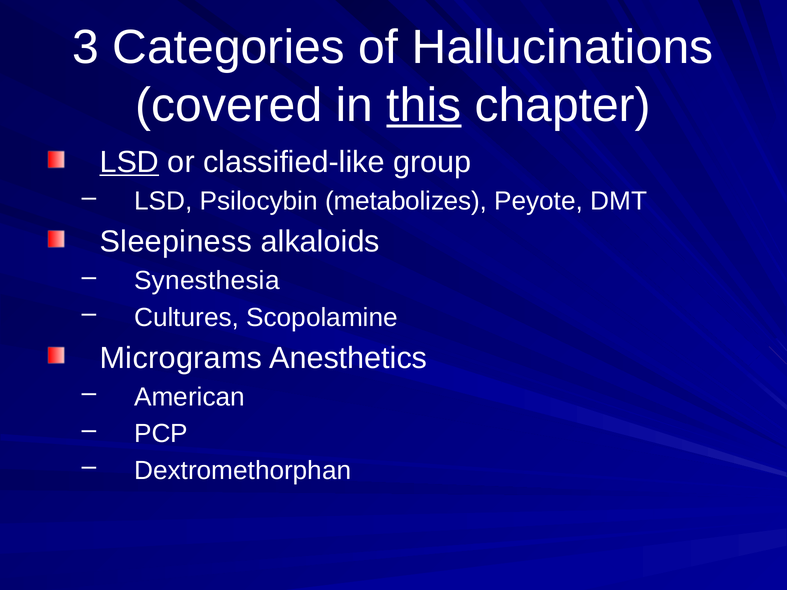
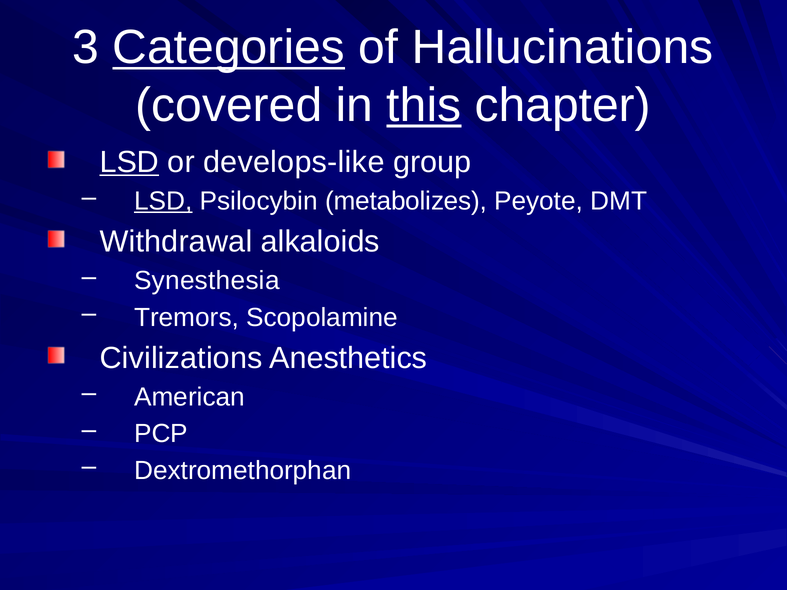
Categories underline: none -> present (229, 48)
classified-like: classified-like -> develops-like (294, 162)
LSD underline: none -> present (163, 201)
Sleepiness: Sleepiness -> Withdrawal (176, 242)
Cultures: Cultures -> Tremors (187, 318)
Micrograms: Micrograms -> Civilizations (181, 358)
